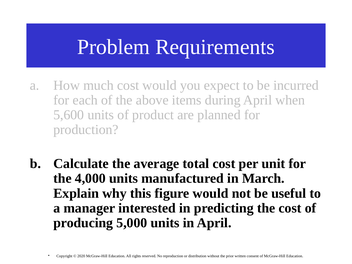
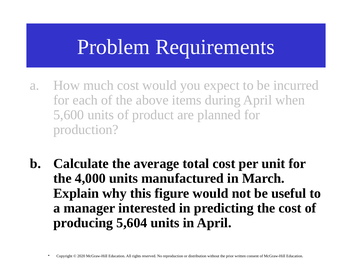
5,000: 5,000 -> 5,604 (132, 223)
